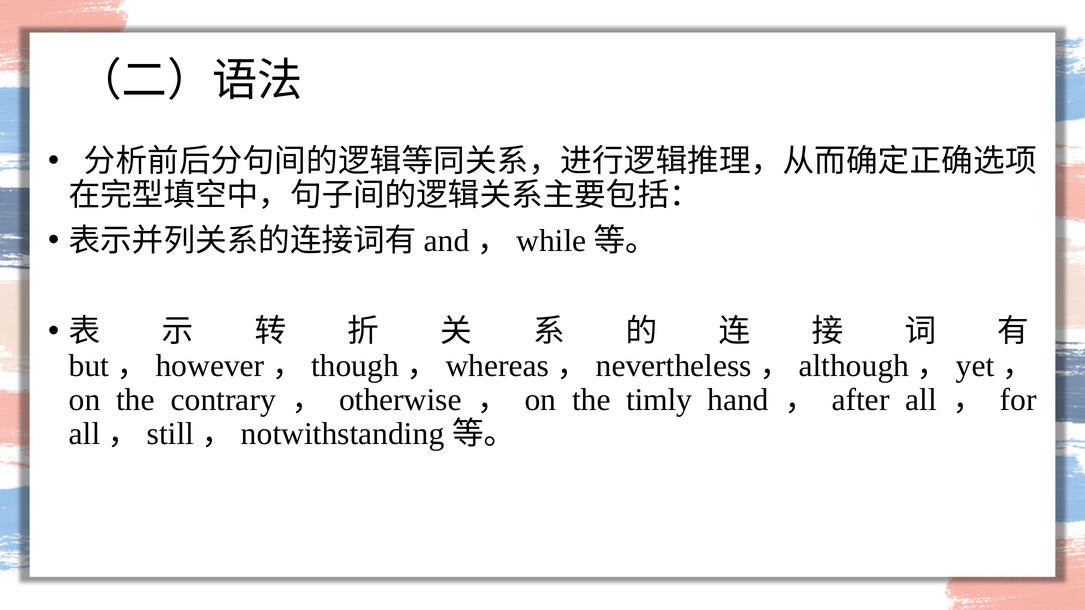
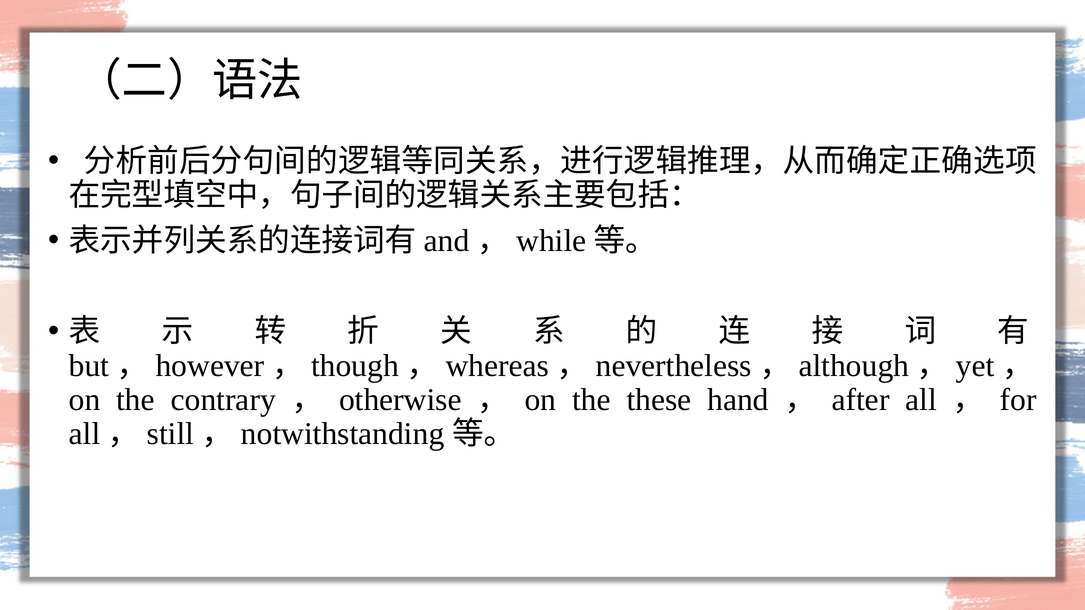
timly: timly -> these (659, 400)
